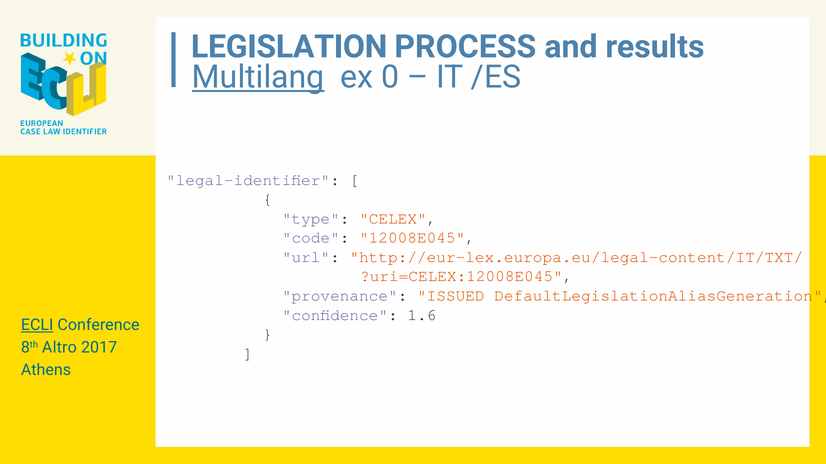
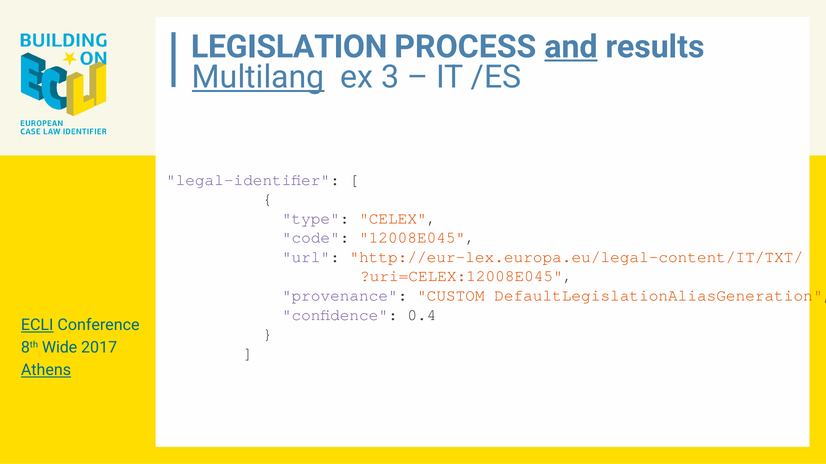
and underline: none -> present (571, 47)
0: 0 -> 3 (390, 77)
ISSUED: ISSUED -> CUSTOM (451, 296)
1.6: 1.6 -> 0.4 (422, 315)
Altro: Altro -> Wide (60, 348)
Athens underline: none -> present (46, 370)
